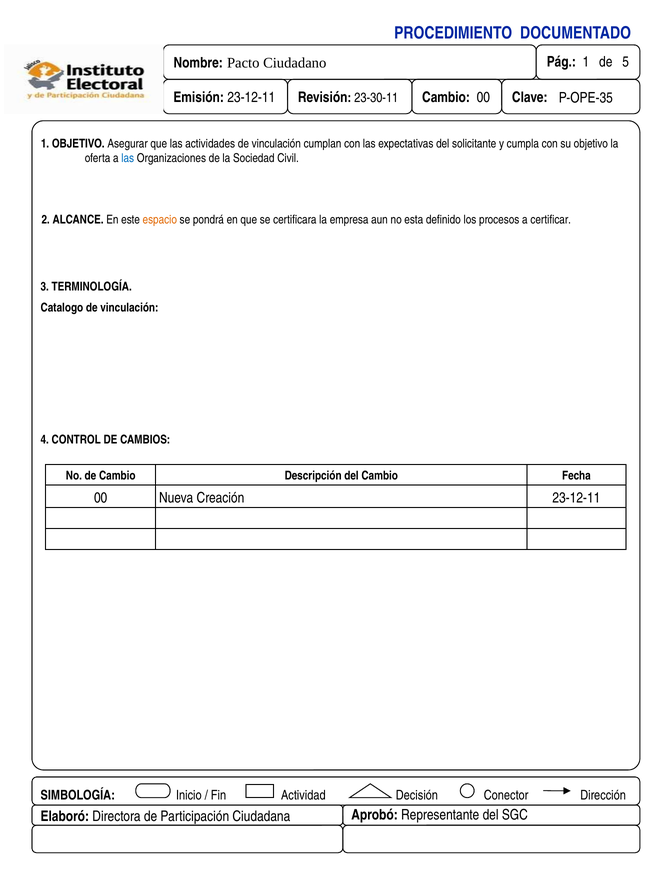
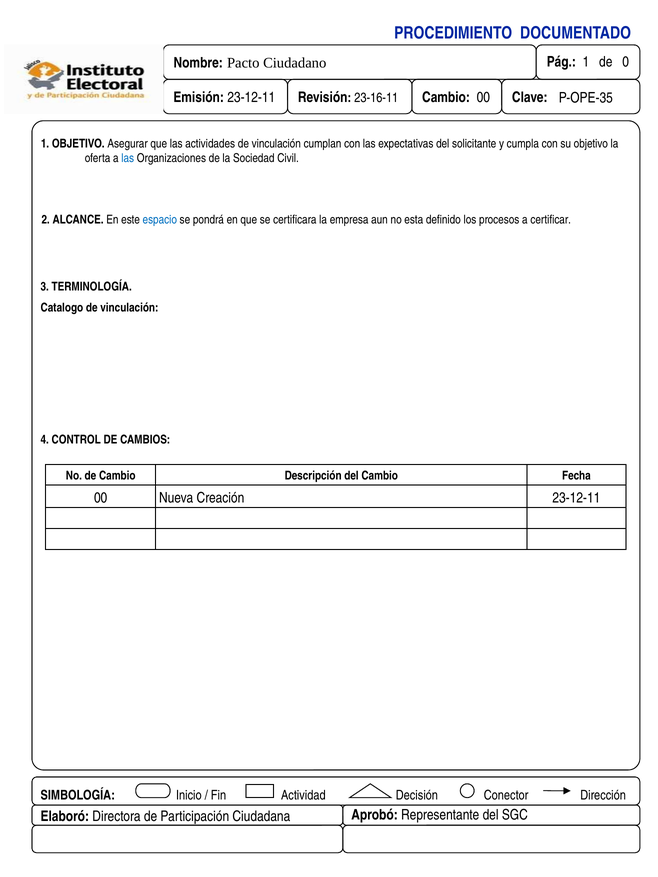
5: 5 -> 0 (626, 62)
23-30-11: 23-30-11 -> 23-16-11 (376, 98)
espacio colour: orange -> blue (160, 220)
